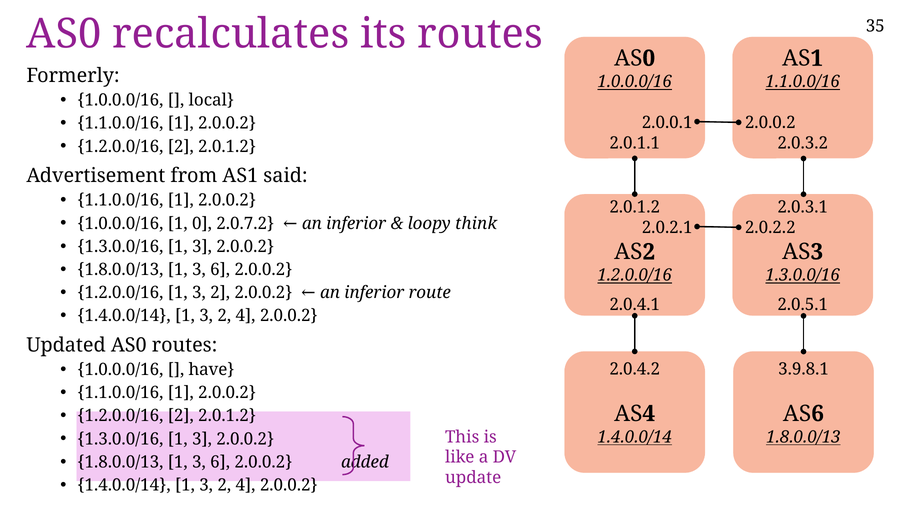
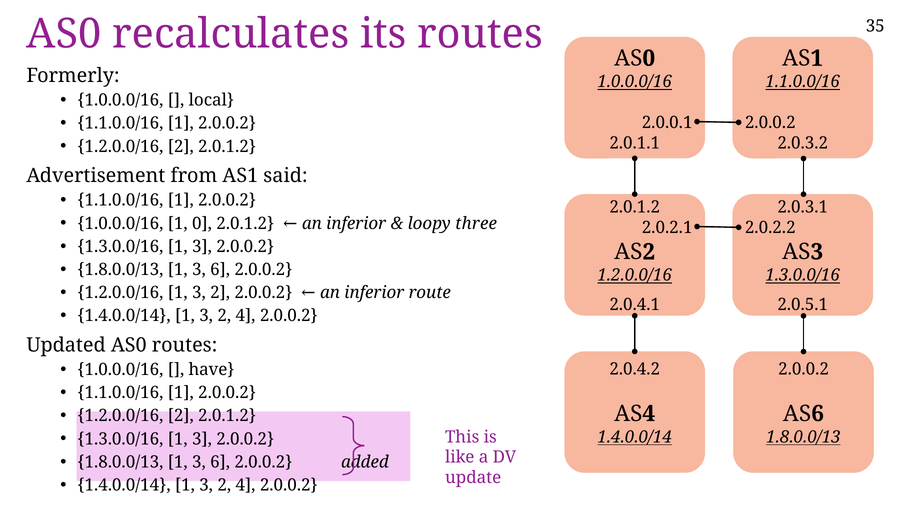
0 2.0.7.2: 2.0.7.2 -> 2.0.1.2 (245, 223)
think: think -> three (476, 223)
3.9.8.1: 3.9.8.1 -> 2.0.0.2 (804, 369)
